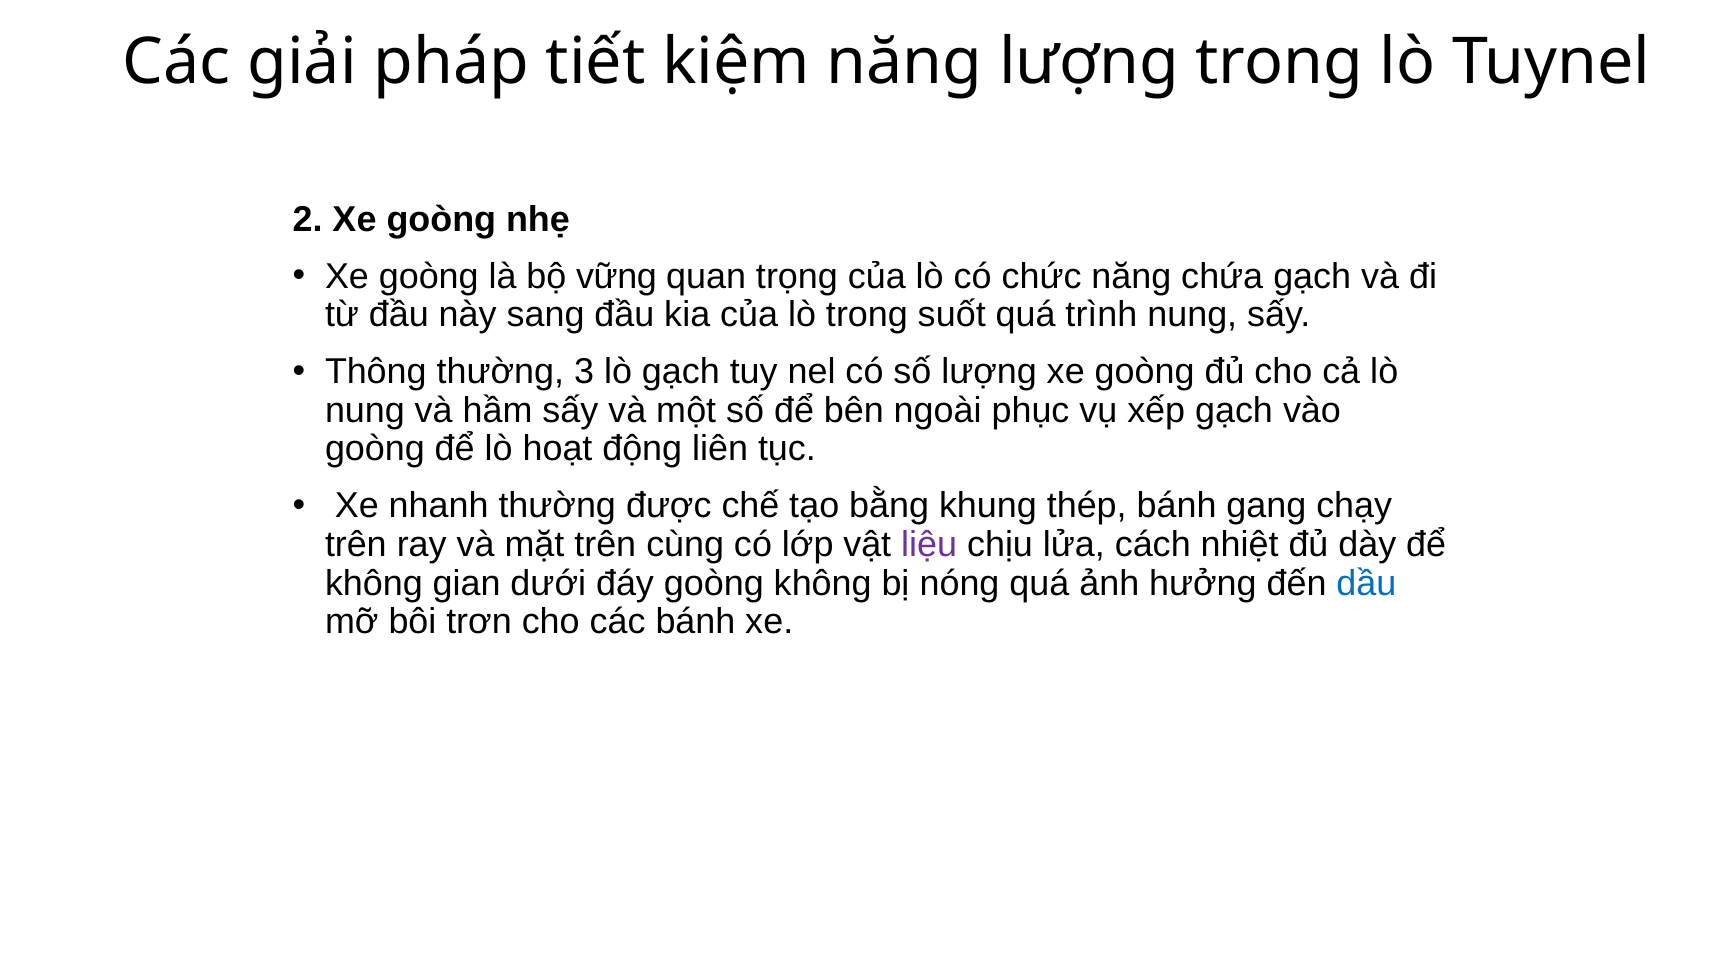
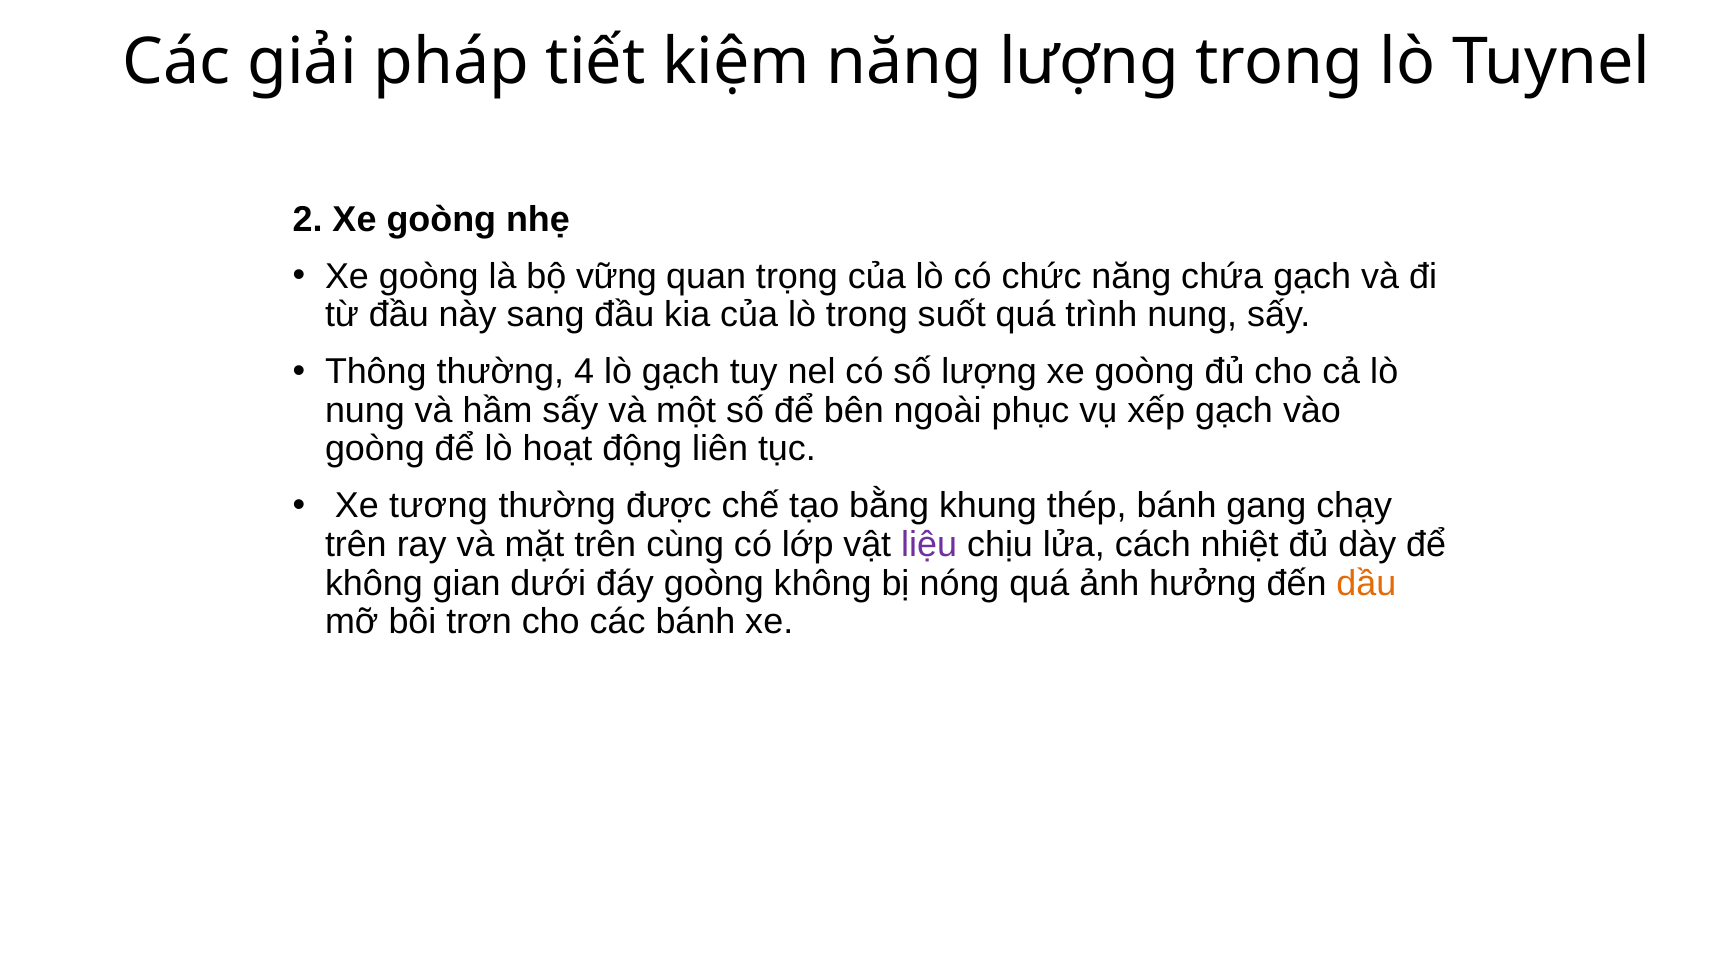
3: 3 -> 4 (584, 371)
nhanh: nhanh -> tương (438, 506)
dầu colour: blue -> orange (1366, 583)
